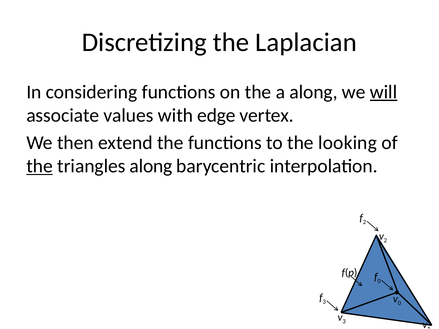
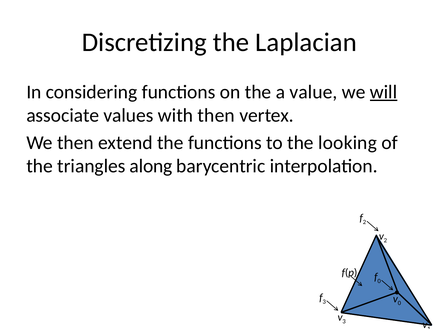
a along: along -> value (313, 92)
with edge: edge -> then (216, 116)
the underline: present -> none (40, 166)
